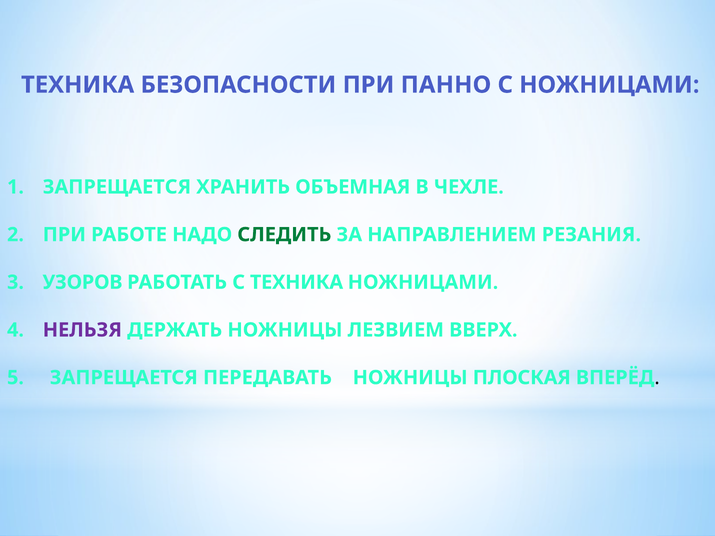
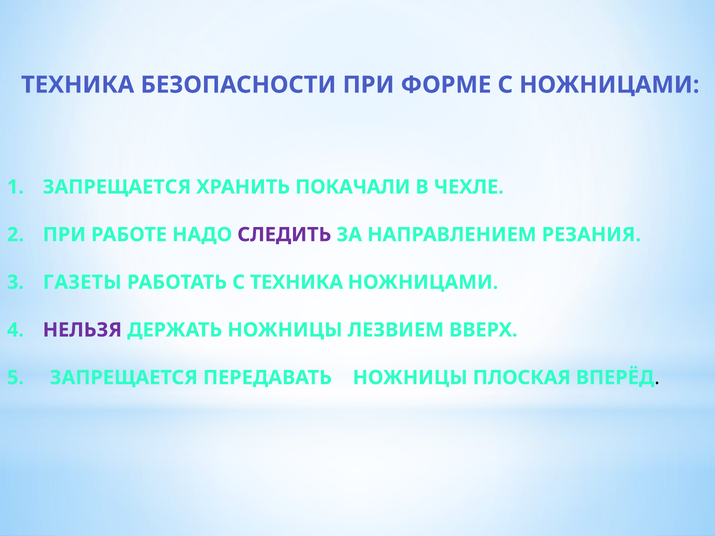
ПАННО: ПАННО -> ФОРМЕ (446, 85)
ОБЪЕМНАЯ: ОБЪЕМНАЯ -> ПОКАЧАЛИ (353, 187)
СЛЕДИТЬ colour: green -> purple (284, 235)
УЗОРОВ: УЗОРОВ -> ГАЗЕТЫ (82, 282)
